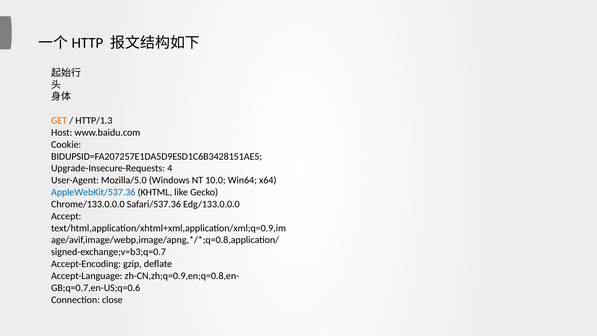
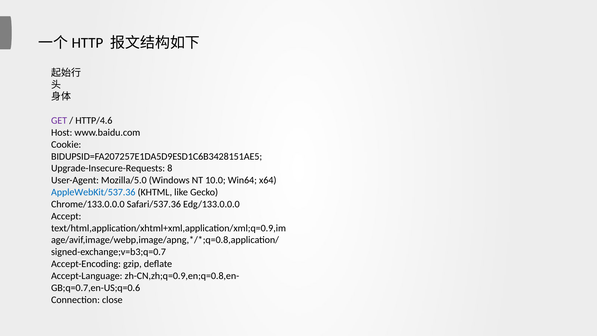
GET colour: orange -> purple (59, 121)
HTTP/1.3: HTTP/1.3 -> HTTP/4.6 (94, 121)
4: 4 -> 8 (170, 168)
